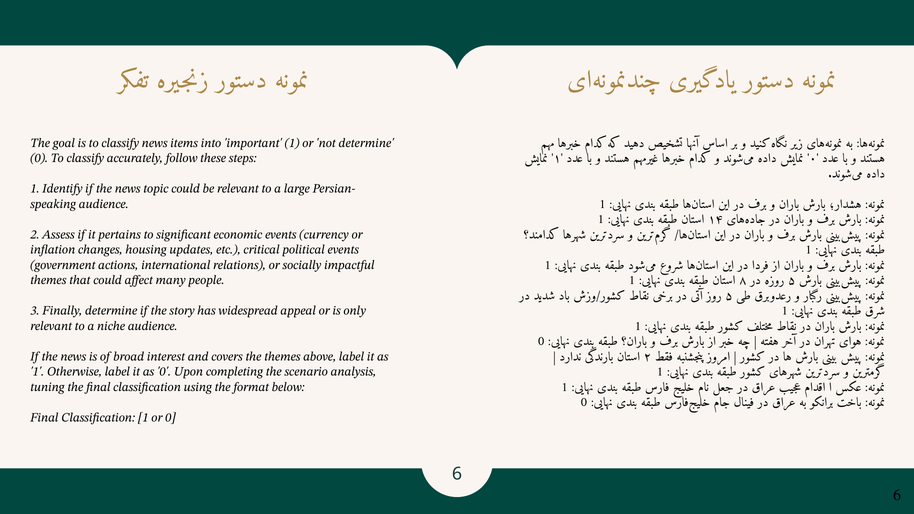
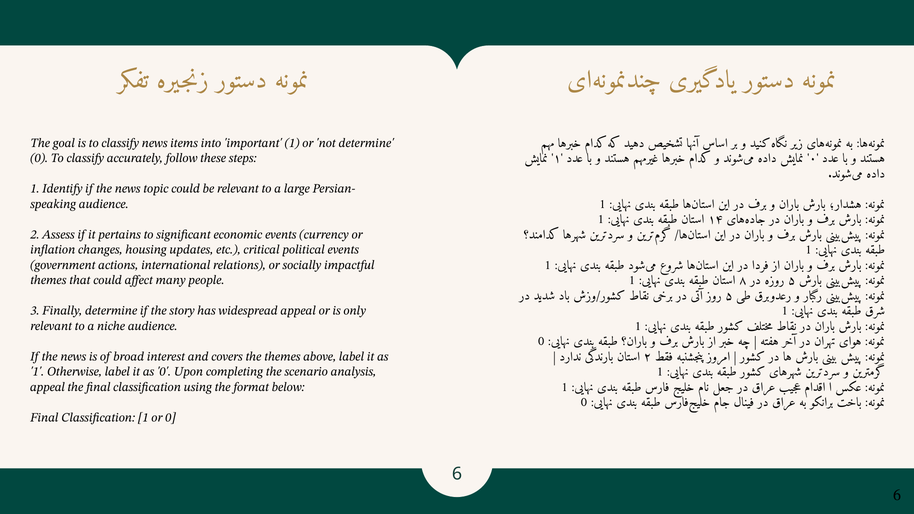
tuning: tuning -> appeal (47, 387)
